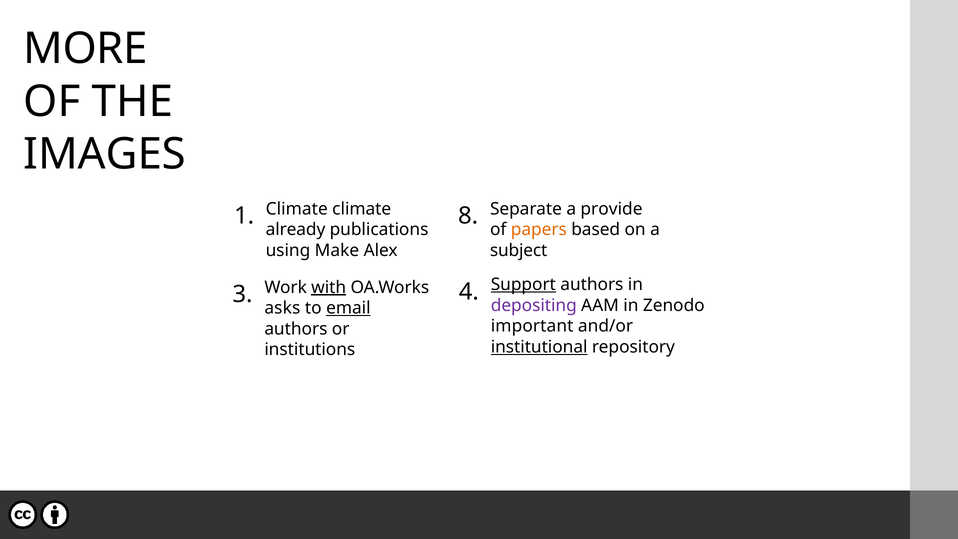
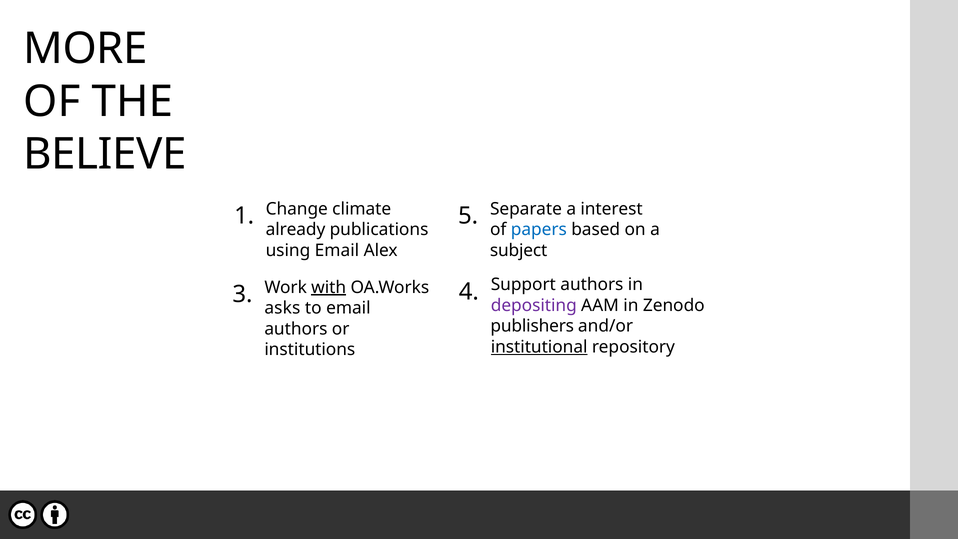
IMAGES: IMAGES -> BELIEVE (105, 154)
Climate: Climate -> Change (297, 209)
8: 8 -> 5 (468, 216)
provide: provide -> interest (612, 209)
papers colour: orange -> blue (539, 230)
using Make: Make -> Email (337, 250)
Support underline: present -> none (523, 285)
email underline: present -> none (348, 308)
important: important -> publishers (532, 326)
